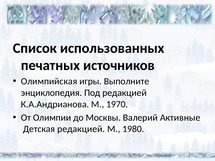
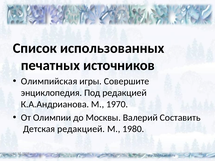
Выполните: Выполните -> Совершите (127, 81)
Активные: Активные -> Составить (180, 118)
